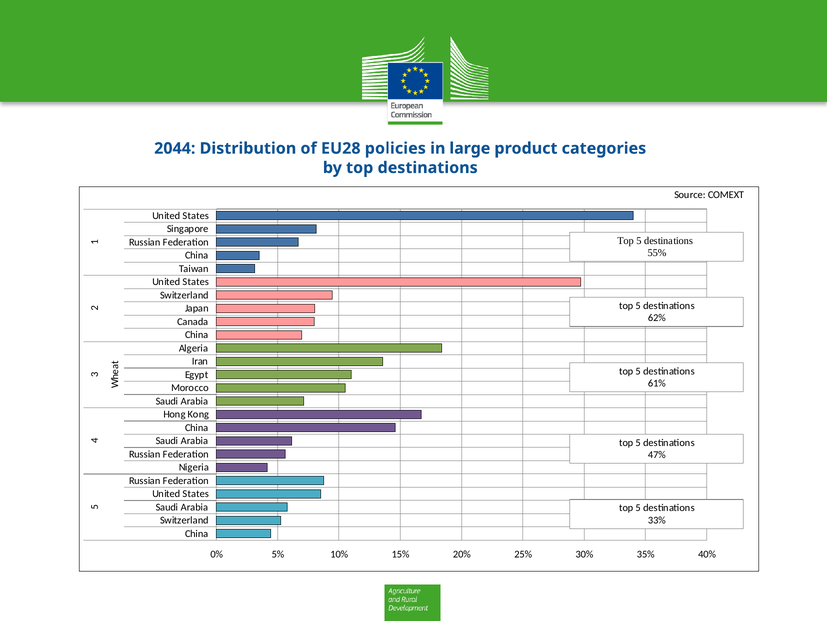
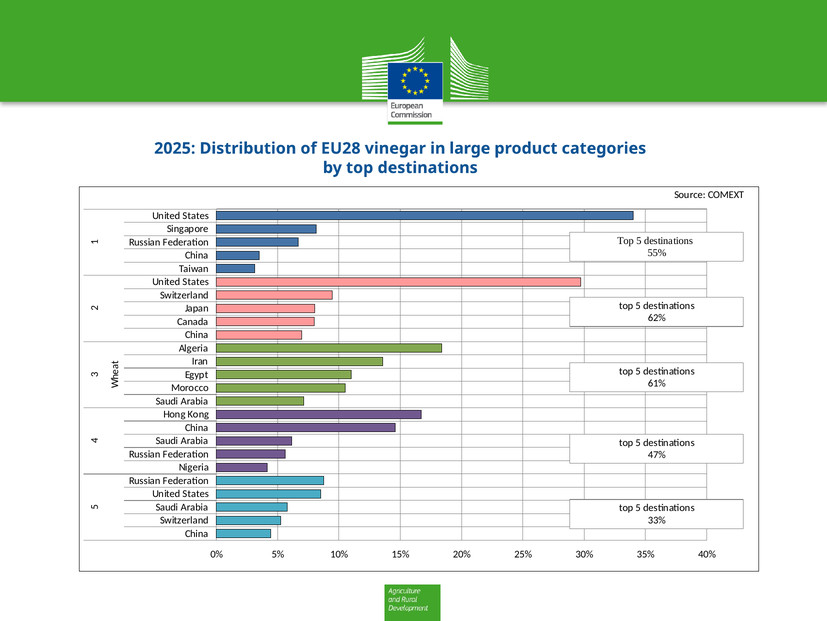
2044: 2044 -> 2025 (175, 148)
policies: policies -> vinegar (395, 148)
